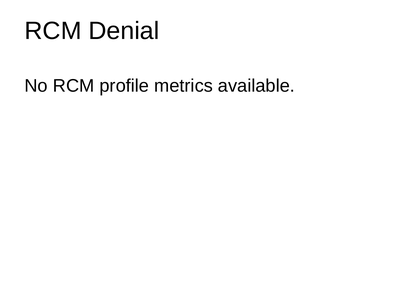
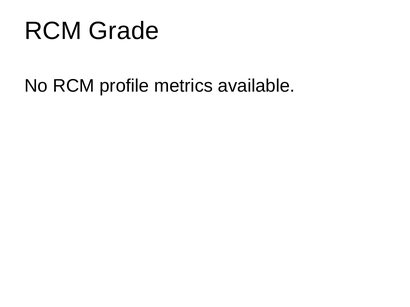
Denial: Denial -> Grade (124, 31)
